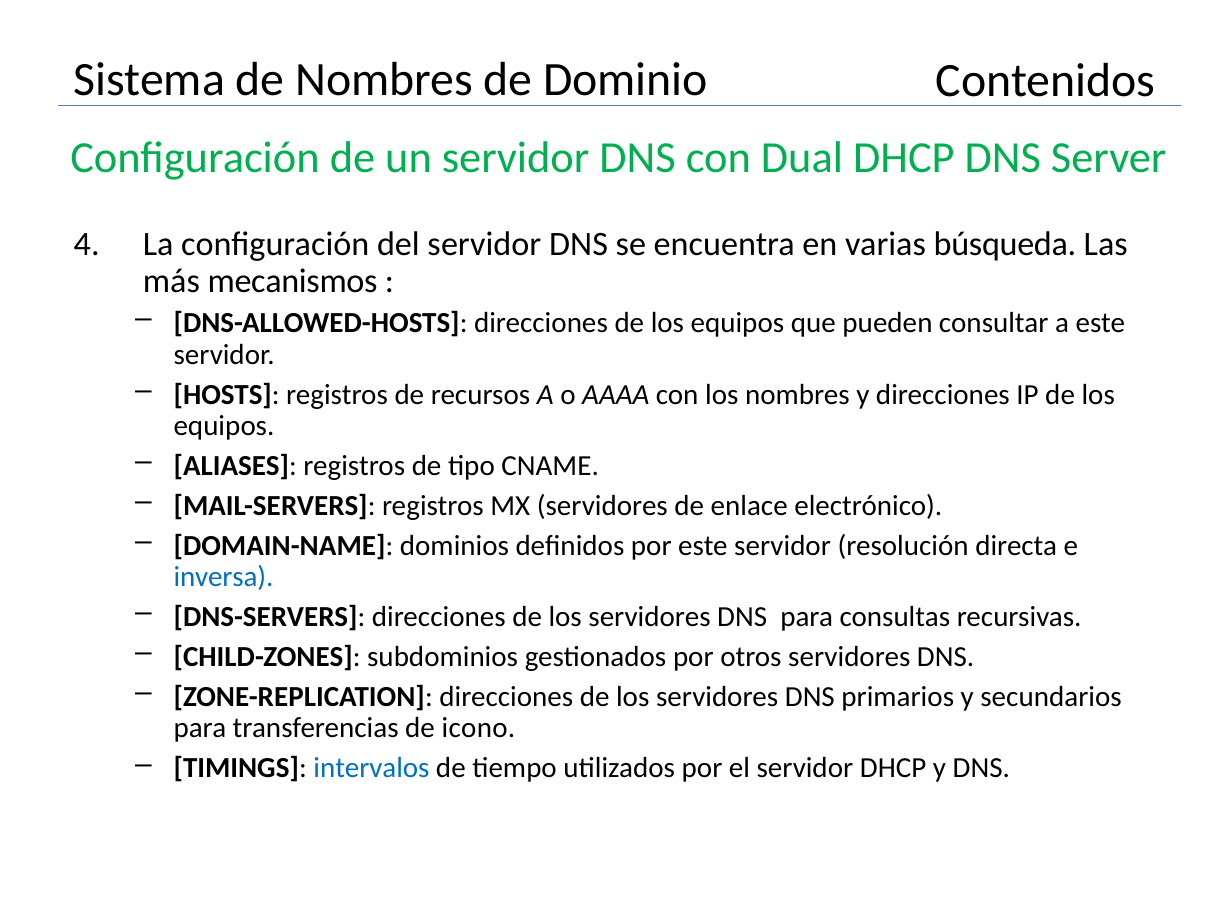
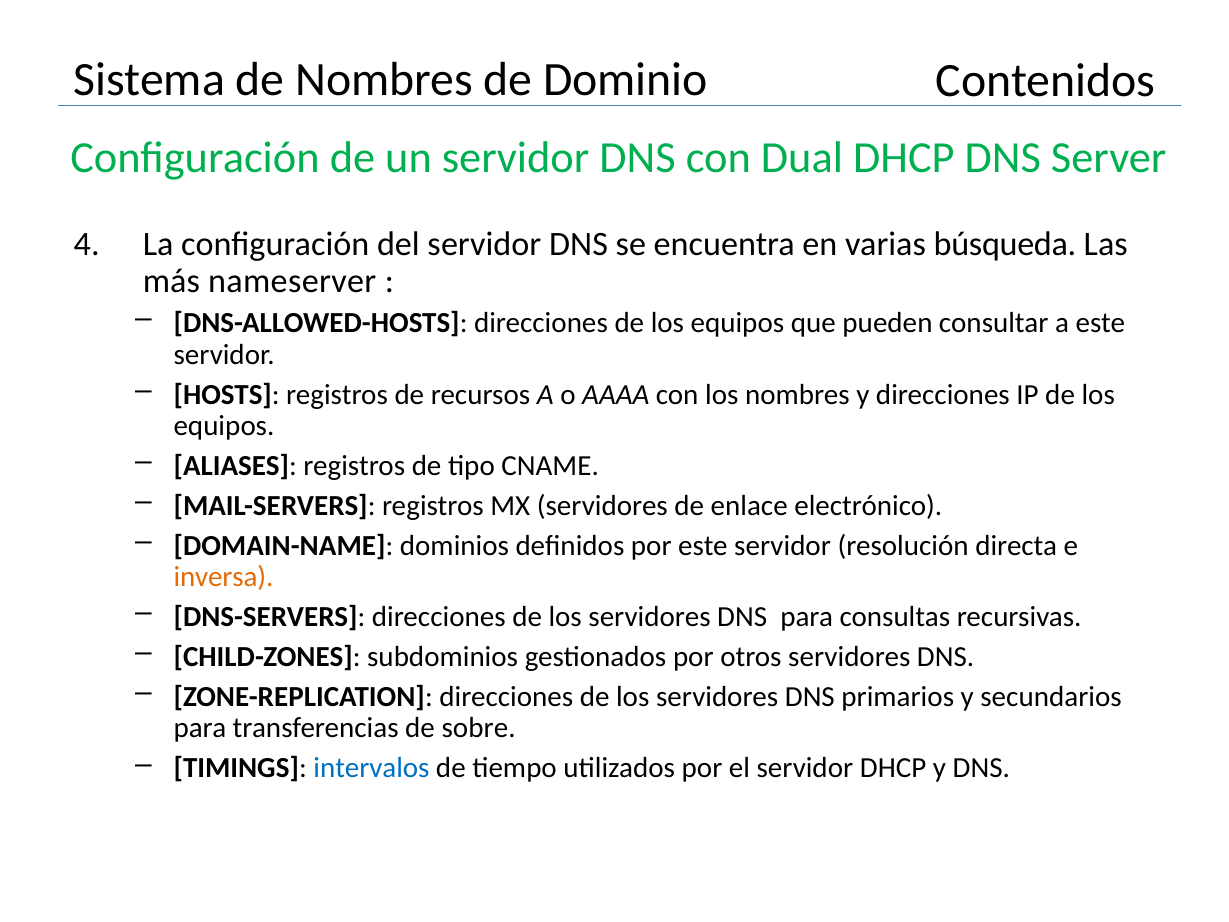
mecanismos: mecanismos -> nameserver (292, 281)
inversa colour: blue -> orange (224, 577)
icono: icono -> sobre (479, 728)
